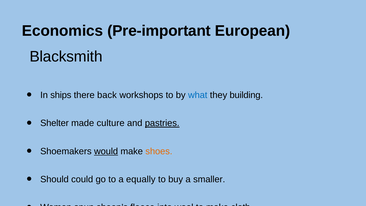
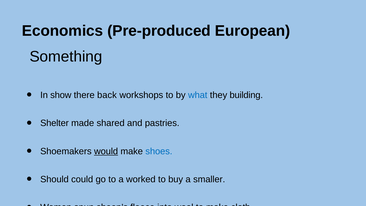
Pre-important: Pre-important -> Pre-produced (159, 31)
Blacksmith: Blacksmith -> Something (66, 56)
ships: ships -> show (61, 95)
culture: culture -> shared (111, 123)
pastries underline: present -> none (162, 123)
shoes colour: orange -> blue (159, 151)
equally: equally -> worked (141, 179)
